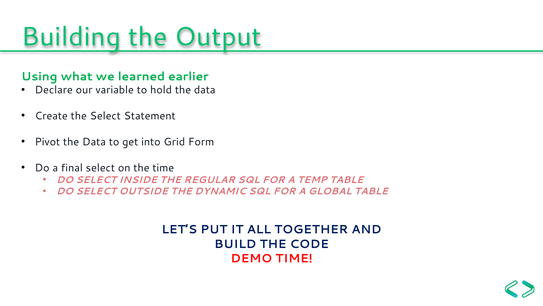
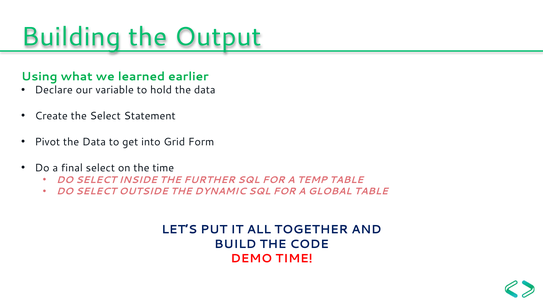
REGULAR: REGULAR -> FURTHER (209, 180)
